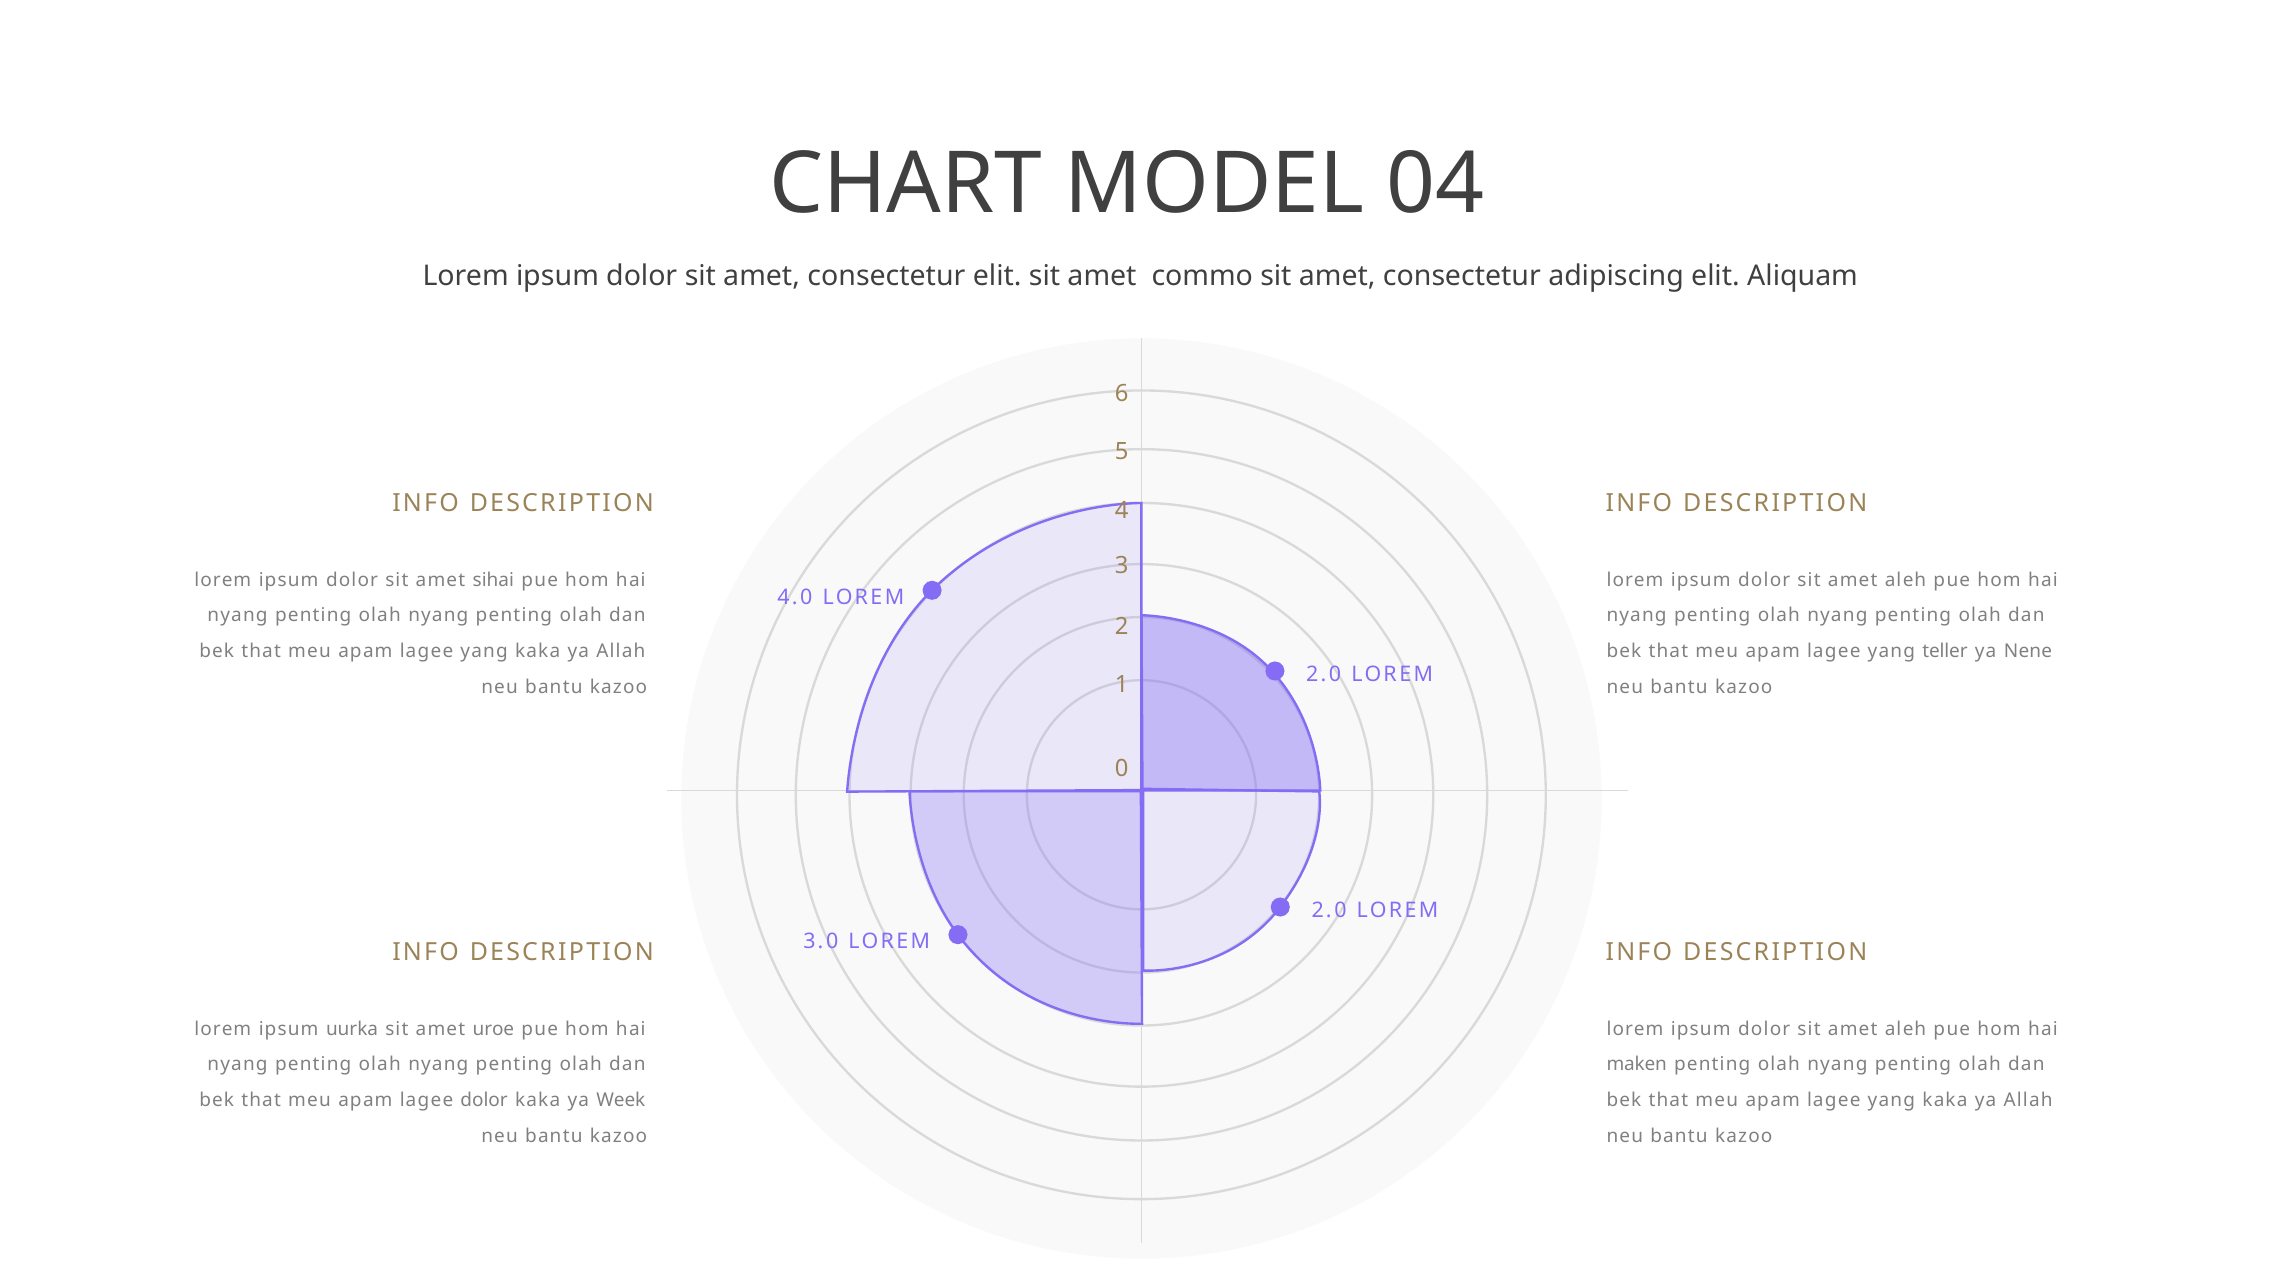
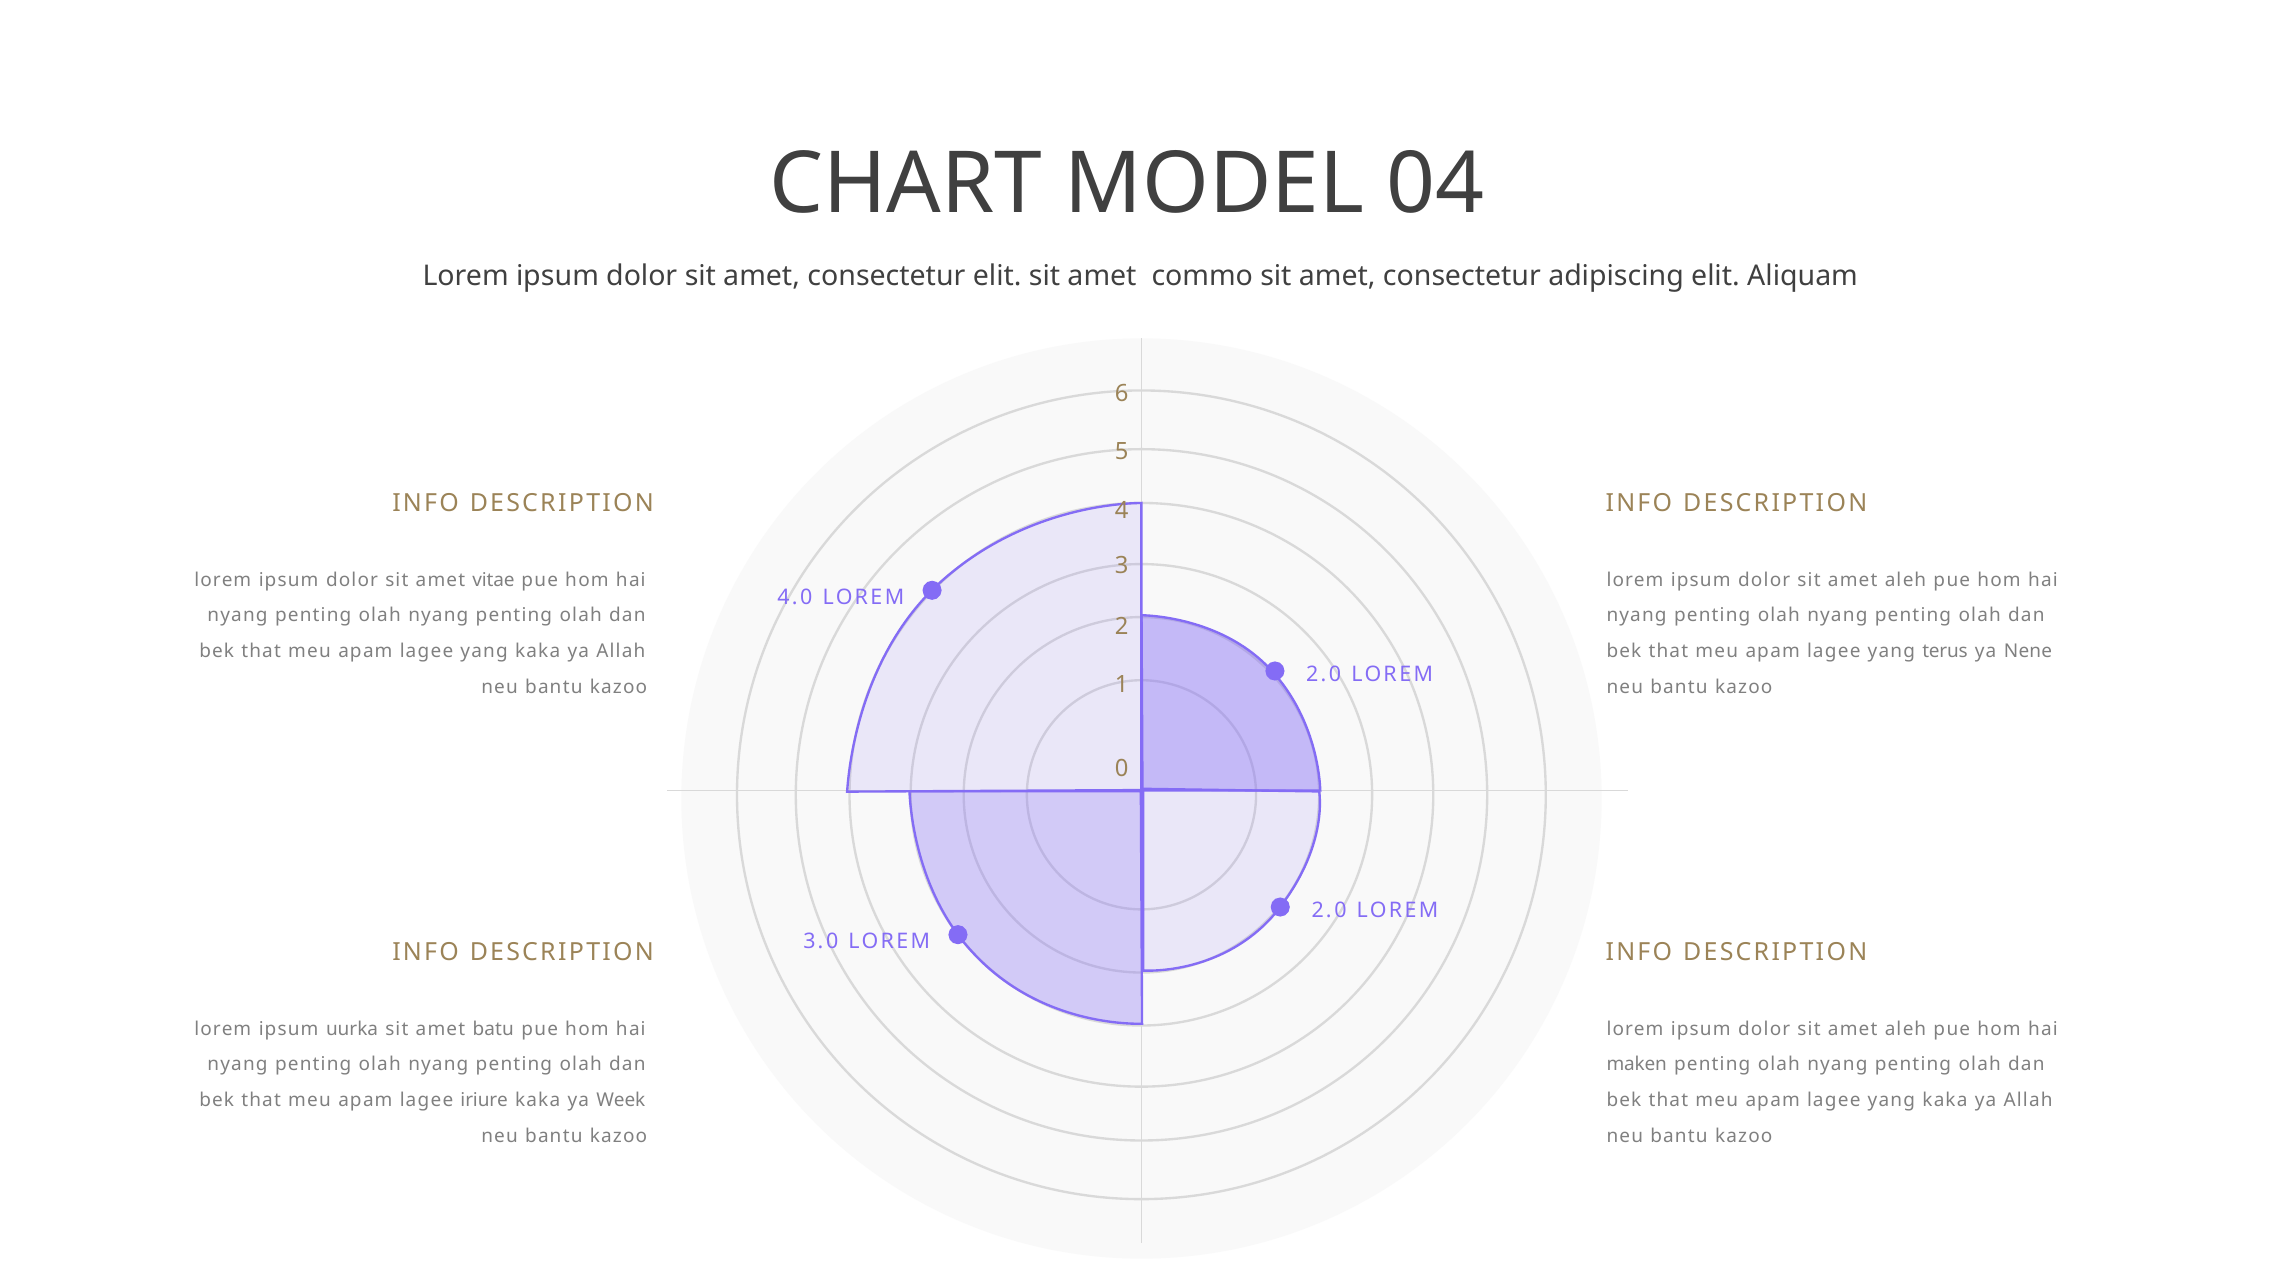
sihai: sihai -> vitae (493, 580)
teller: teller -> terus (1945, 651)
uroe: uroe -> batu (493, 1029)
lagee dolor: dolor -> iriure (484, 1100)
